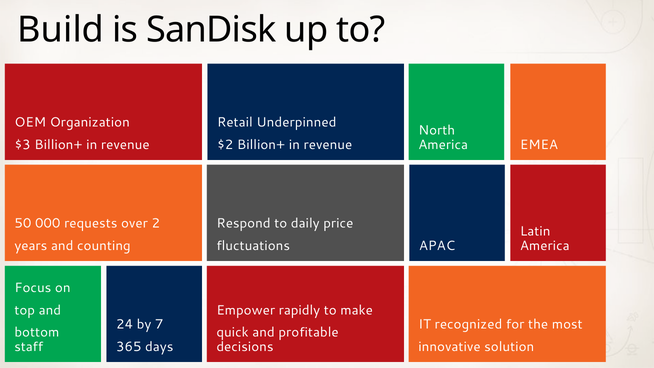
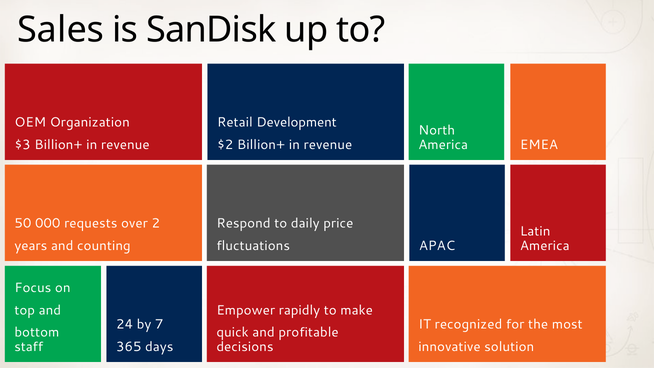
Build: Build -> Sales (61, 30)
Underpinned: Underpinned -> Development (296, 122)
